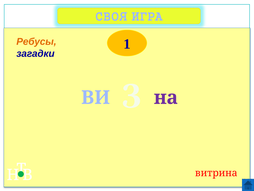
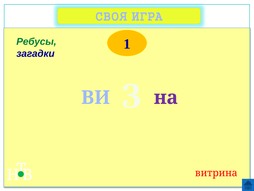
Ребусы colour: orange -> green (36, 42)
